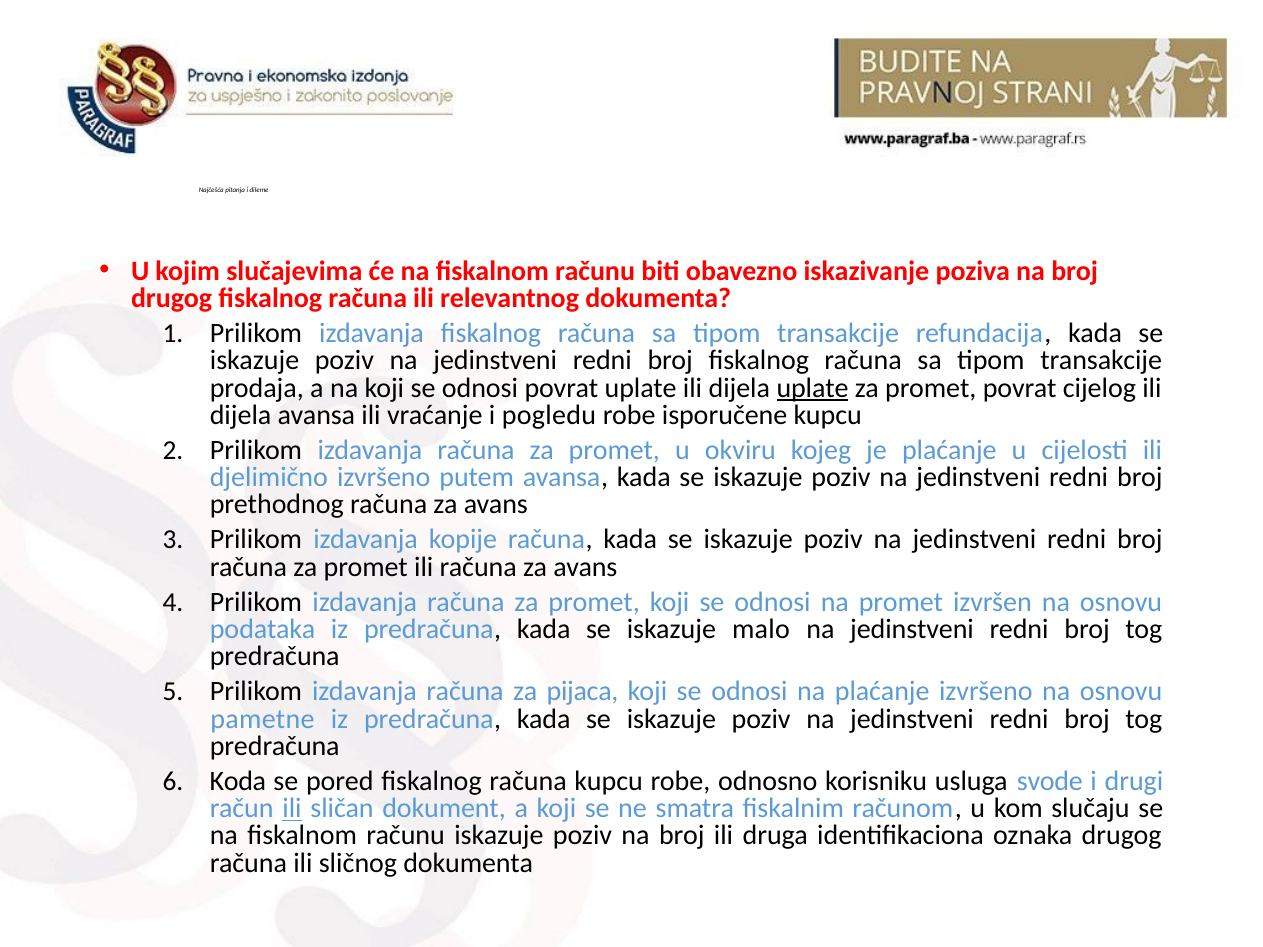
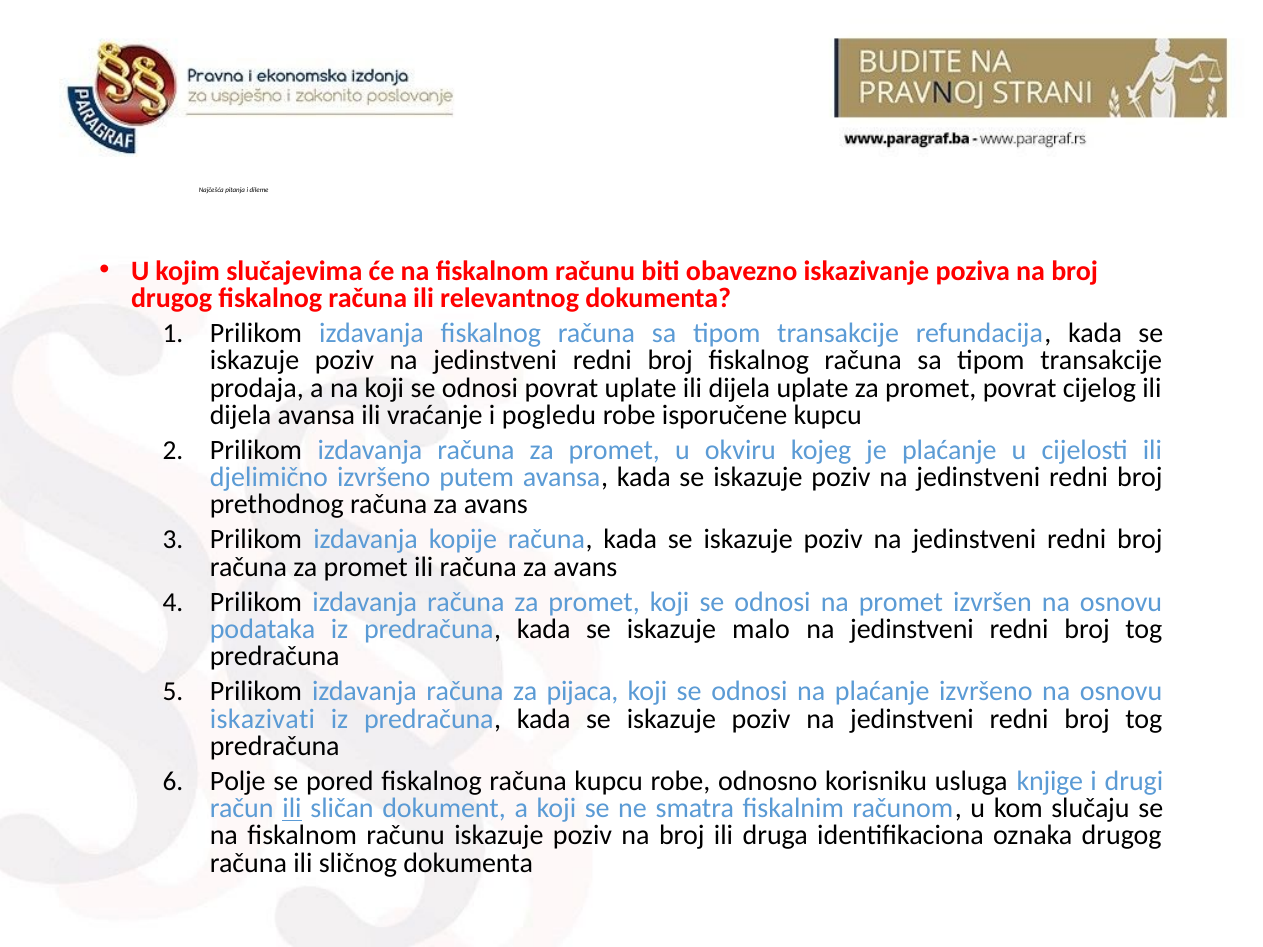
uplate underline: present -> none (813, 388)
pametne: pametne -> iskazivati (263, 719)
Koda: Koda -> Polje (238, 781)
svode: svode -> knjige (1050, 781)
